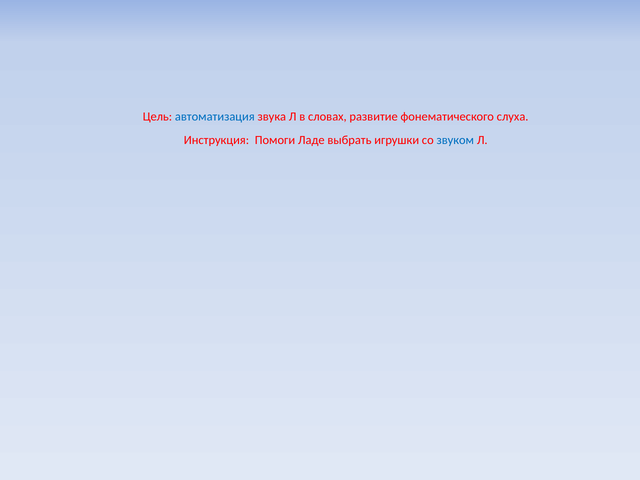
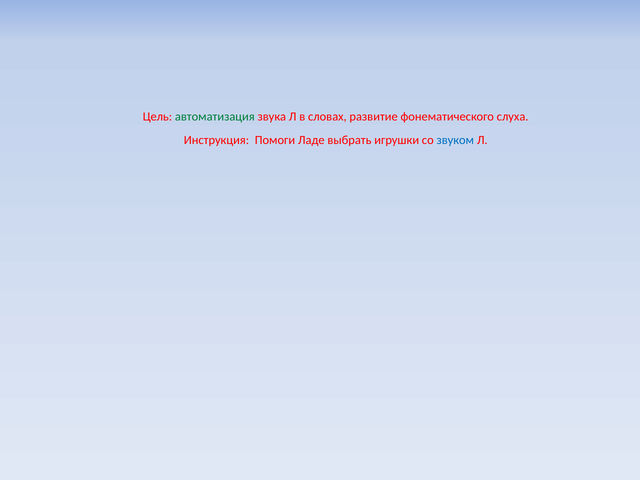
автоматизация colour: blue -> green (215, 116)
